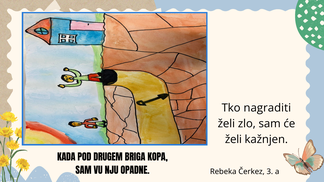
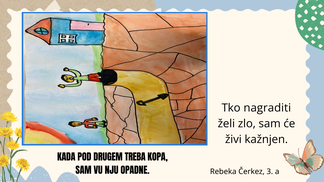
želi: želi -> živi (233, 140)
BRIGA: BRIGA -> TREBA (135, 158)
